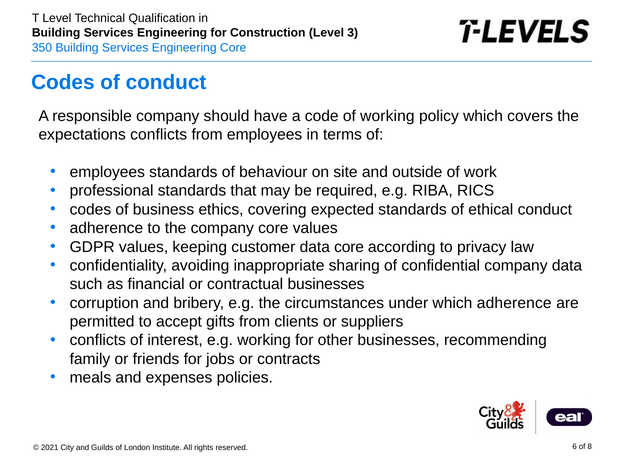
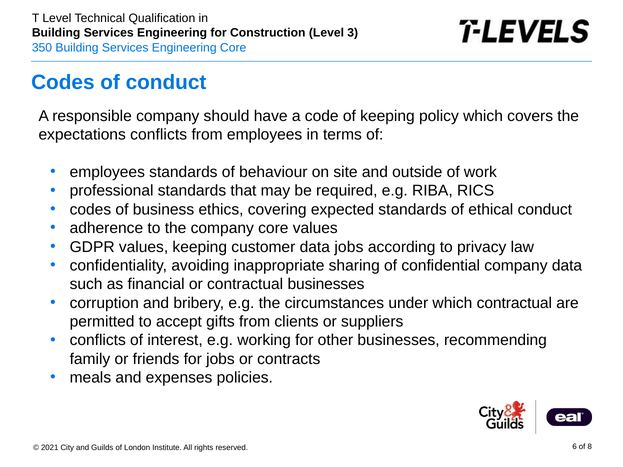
of working: working -> keeping (387, 116)
data core: core -> jobs (349, 247)
which adherence: adherence -> contractual (514, 303)
